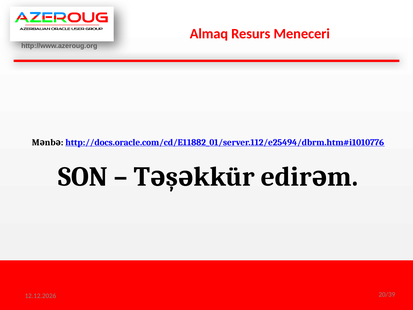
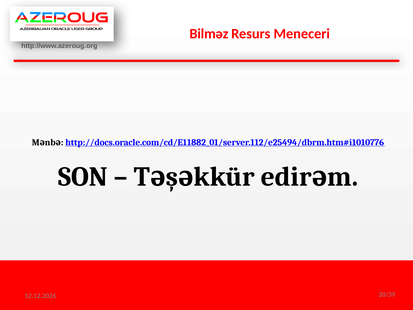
Almaq: Almaq -> Bilməz (209, 34)
